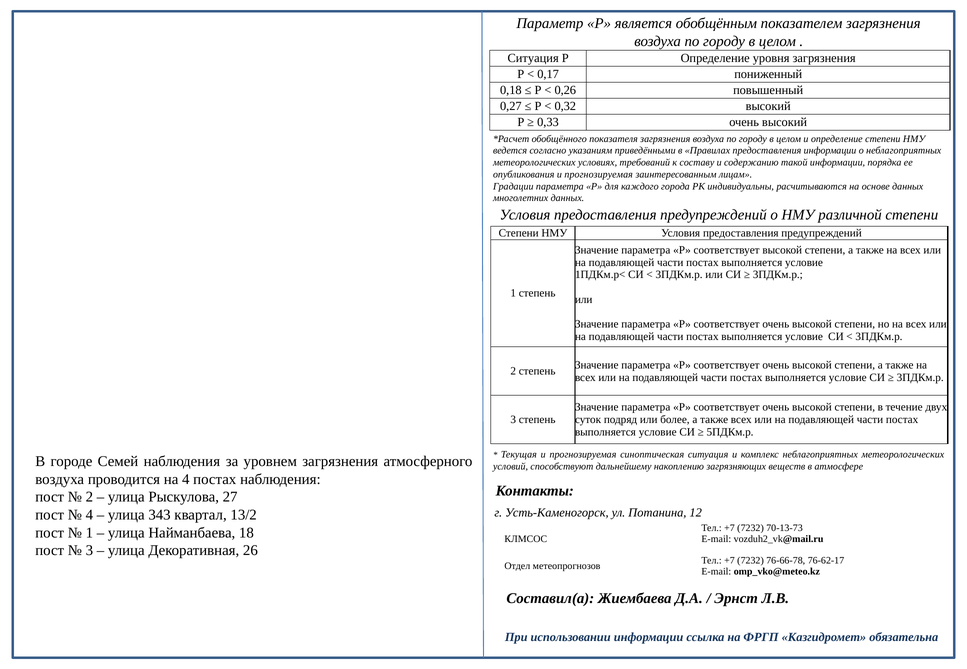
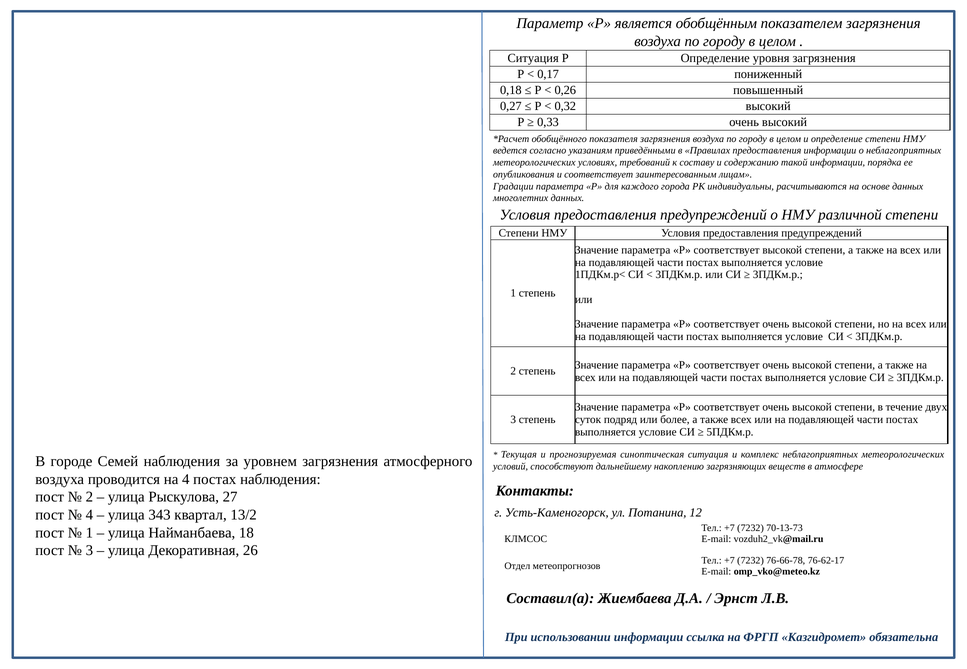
опубликования и прогнозируемая: прогнозируемая -> соответствует (599, 175)
